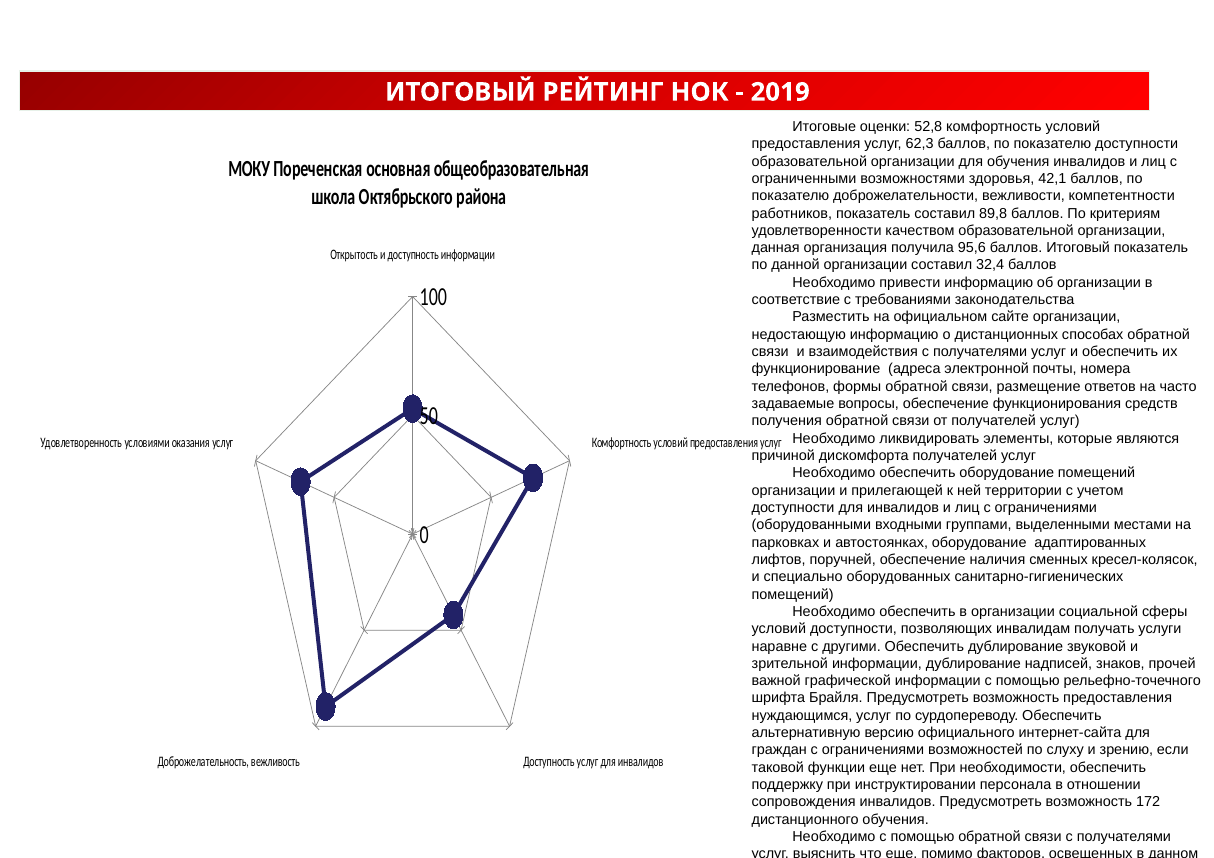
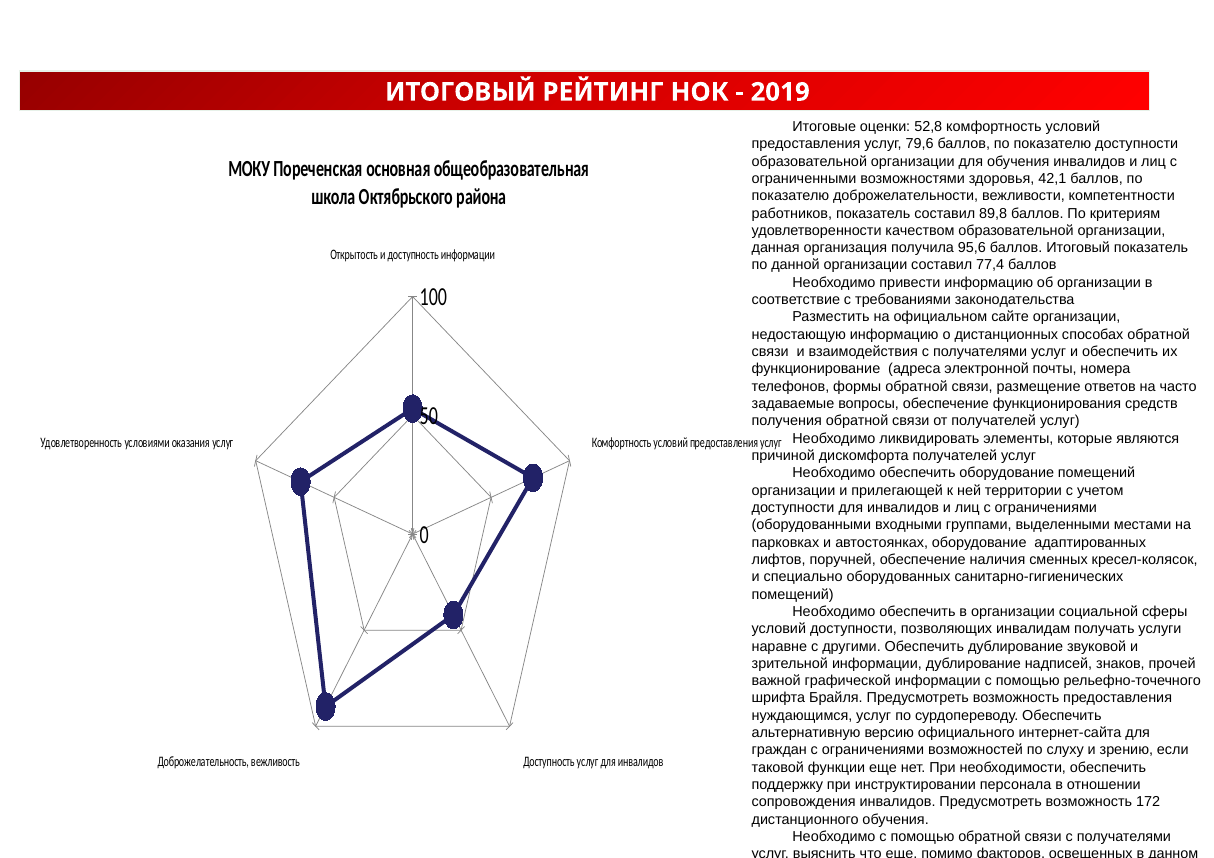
62,3: 62,3 -> 79,6 (920, 144)
32,4: 32,4 -> 77,4 (990, 265)
